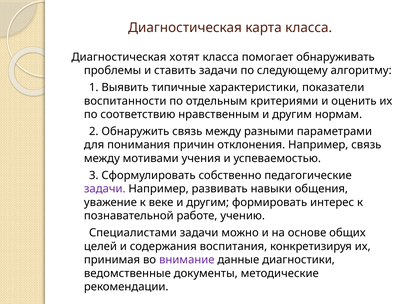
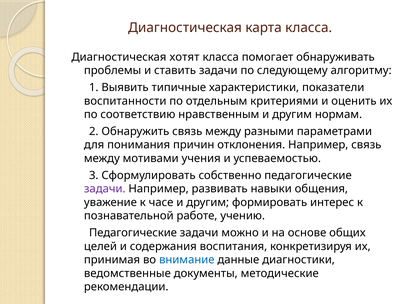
веке: веке -> часе (161, 203)
Специалистами: Специалистами -> Педагогические (133, 233)
внимание colour: purple -> blue (187, 260)
